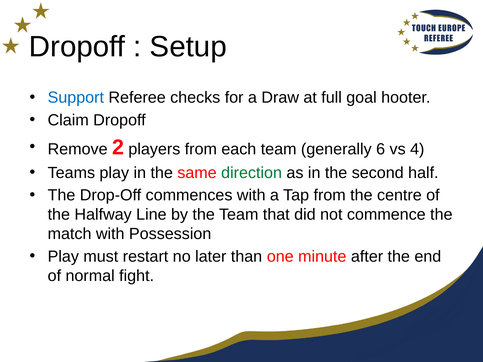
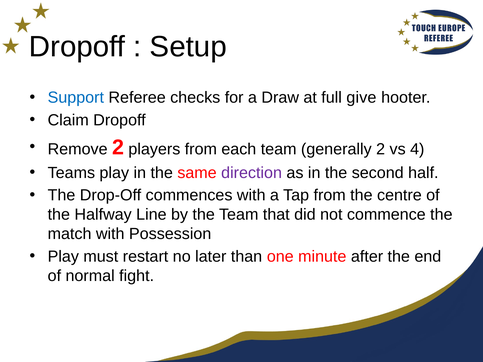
goal: goal -> give (361, 98)
generally 6: 6 -> 2 (381, 149)
direction colour: green -> purple (252, 173)
